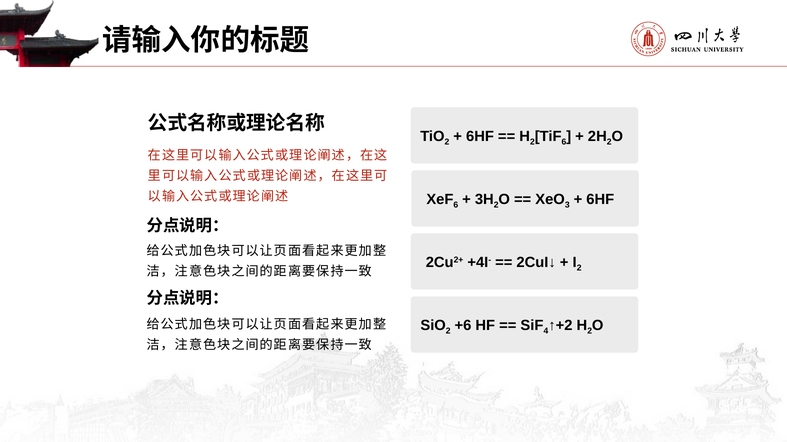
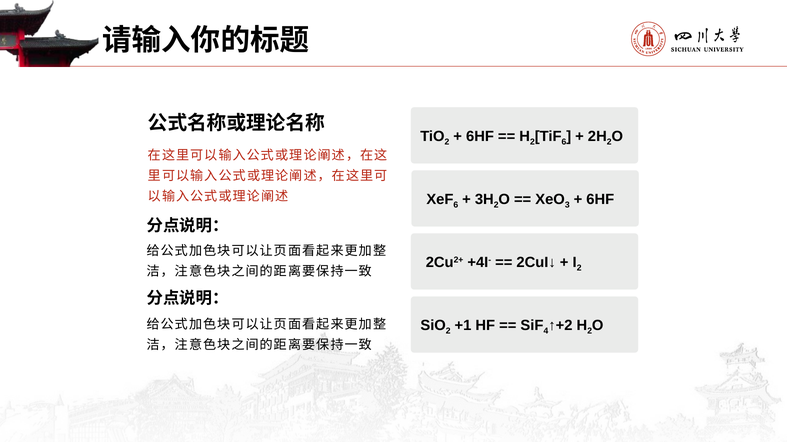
+6: +6 -> +1 (463, 326)
